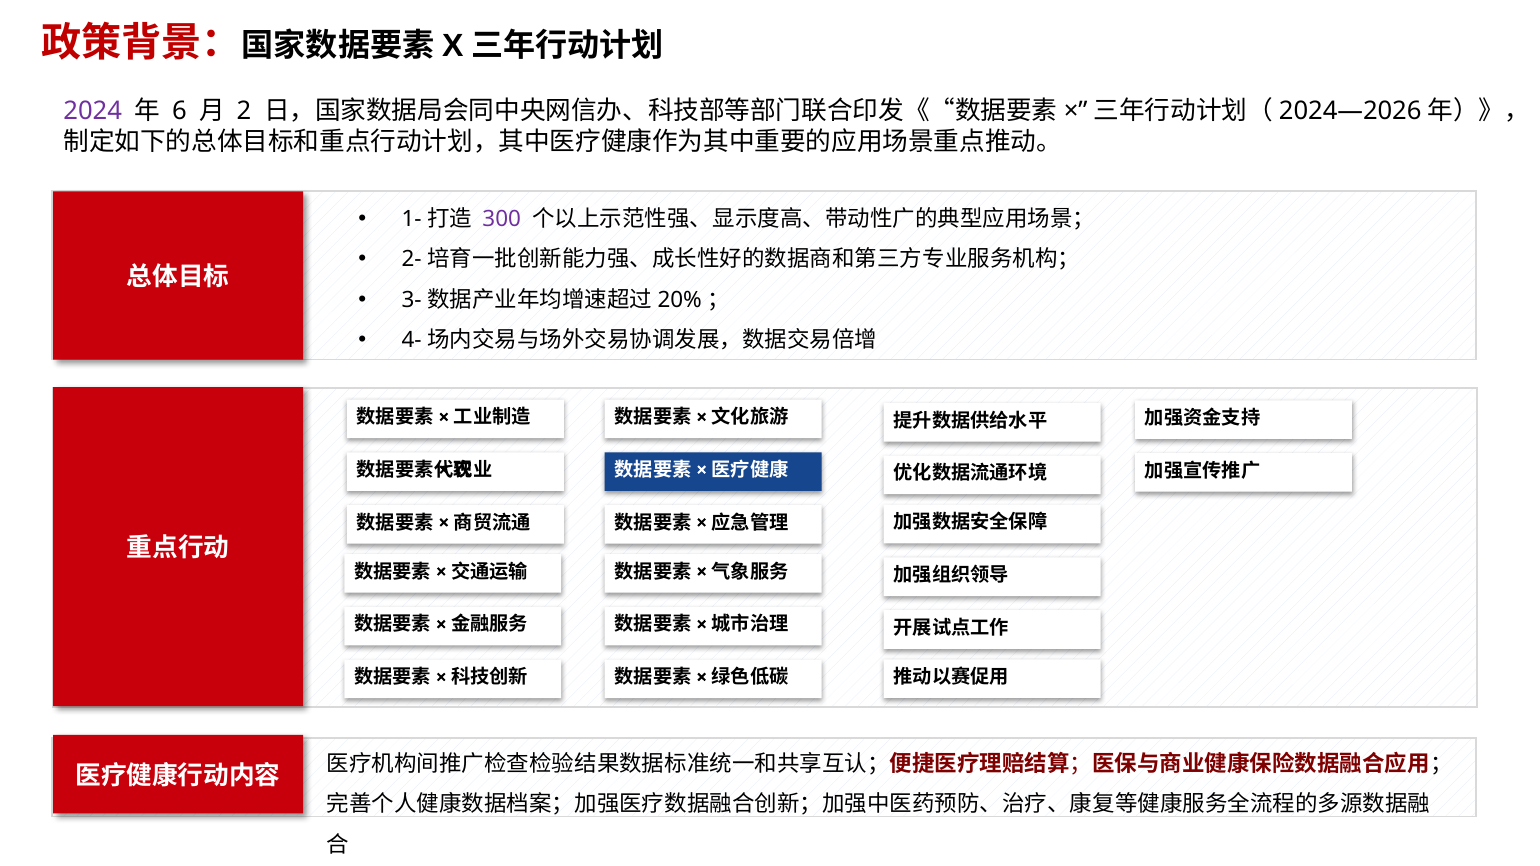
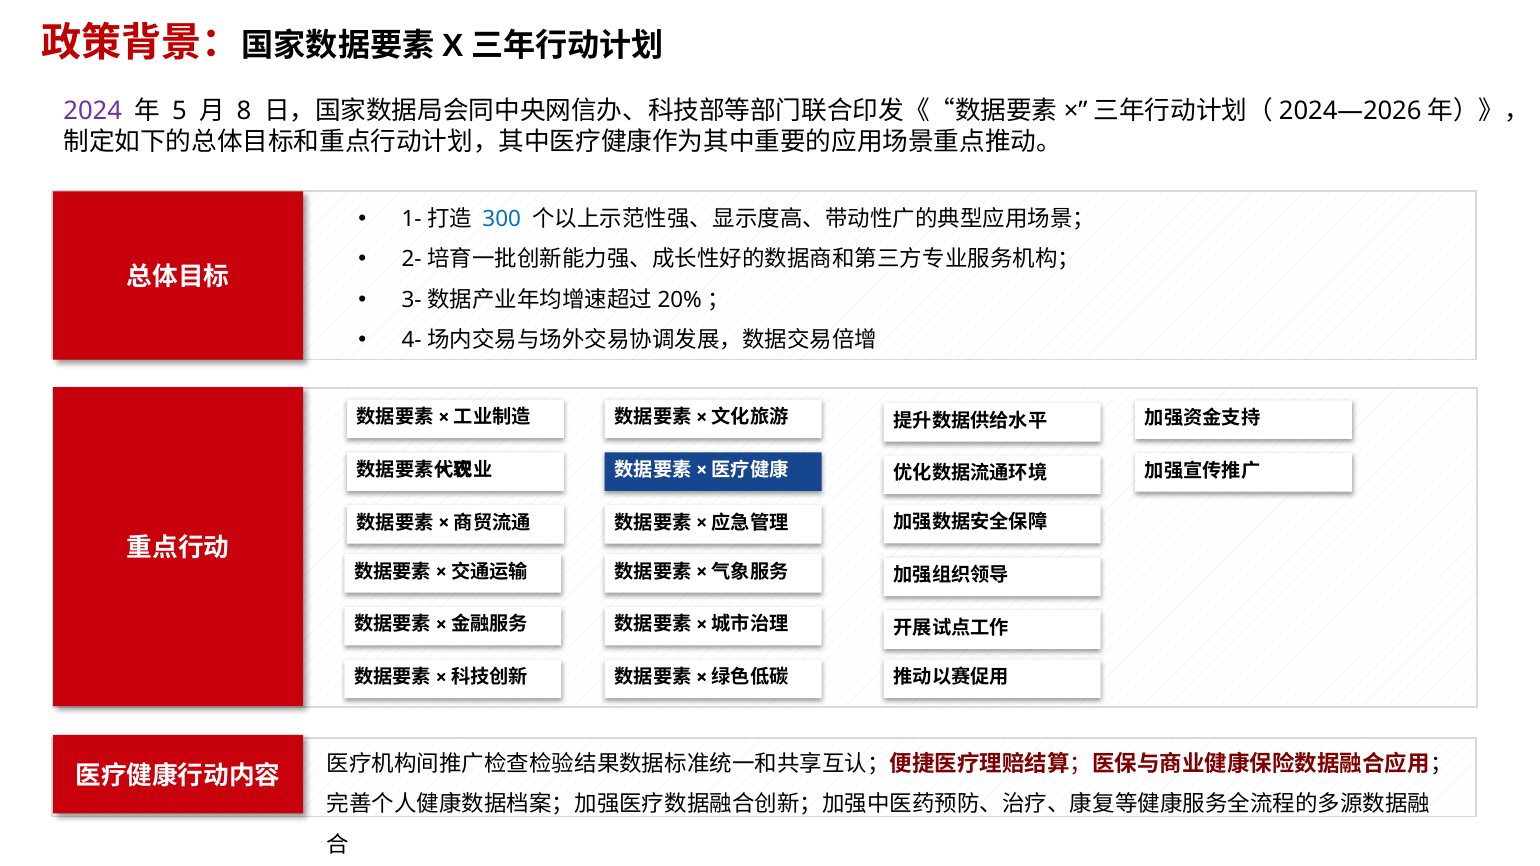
6: 6 -> 5 (179, 111)
2: 2 -> 8 (244, 111)
300 colour: purple -> blue (502, 219)
